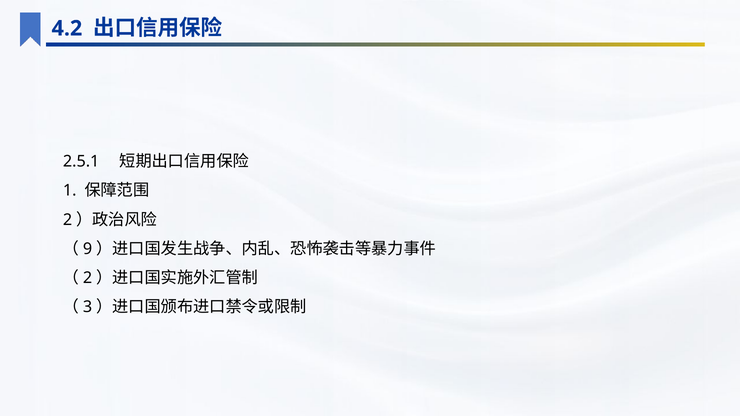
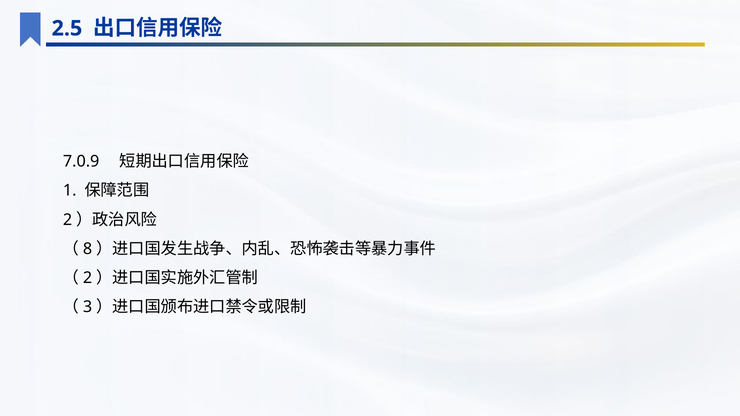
4.2: 4.2 -> 2.5 (67, 28)
2.5.1: 2.5.1 -> 7.0.9 (81, 162)
9: 9 -> 8 (88, 249)
